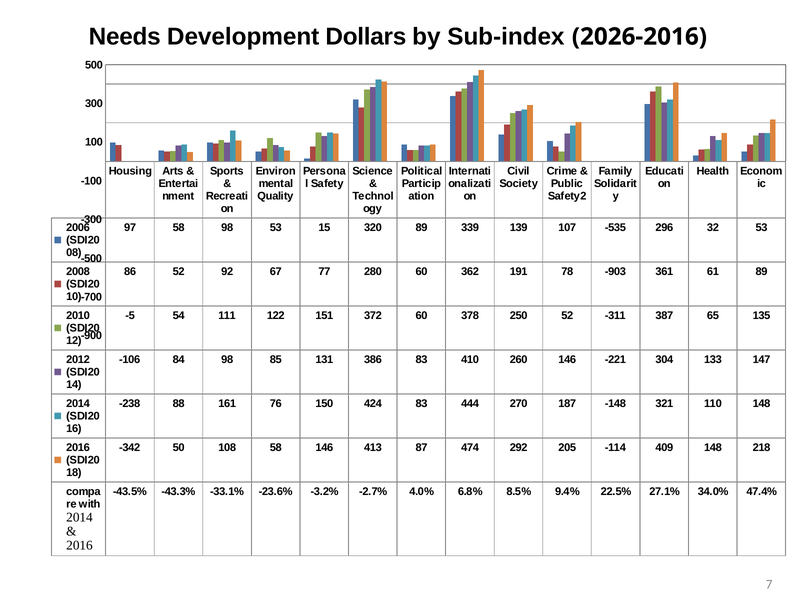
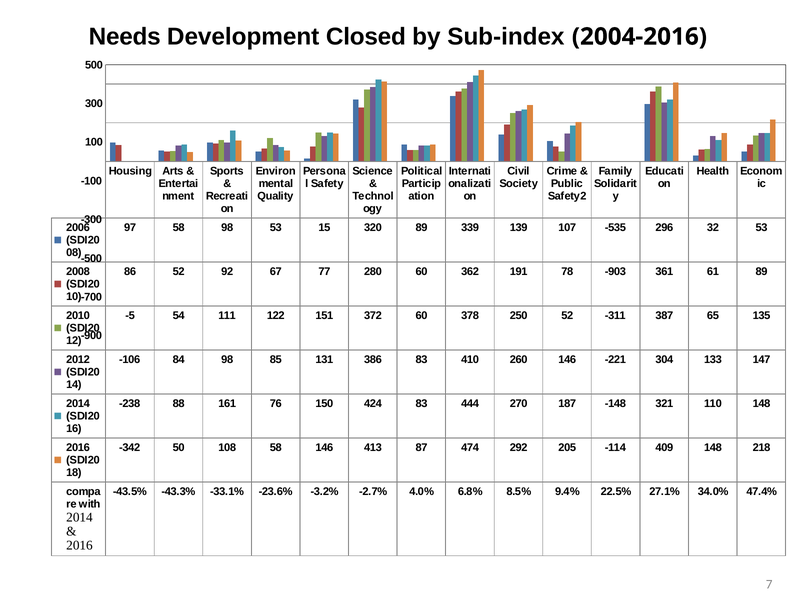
Dollars: Dollars -> Closed (366, 37)
2026-2016: 2026-2016 -> 2004-2016 (639, 37)
